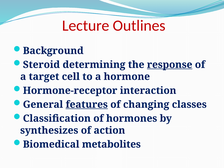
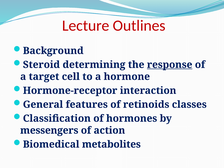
features underline: present -> none (87, 104)
changing: changing -> retinoids (146, 104)
synthesizes: synthesizes -> messengers (49, 130)
